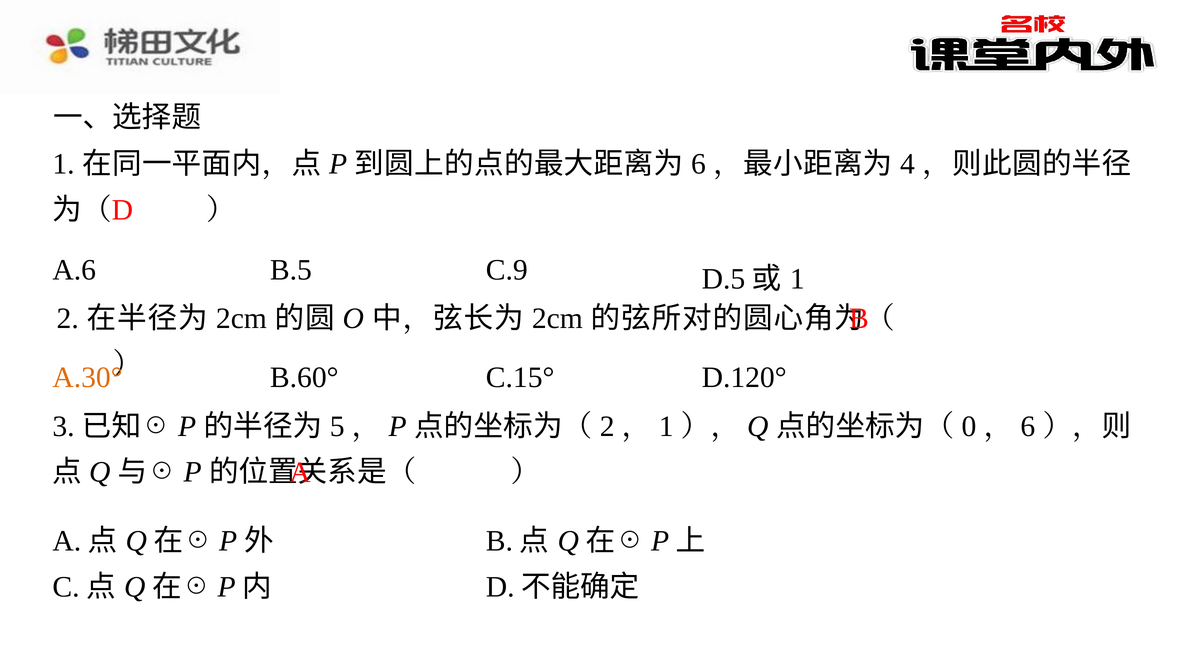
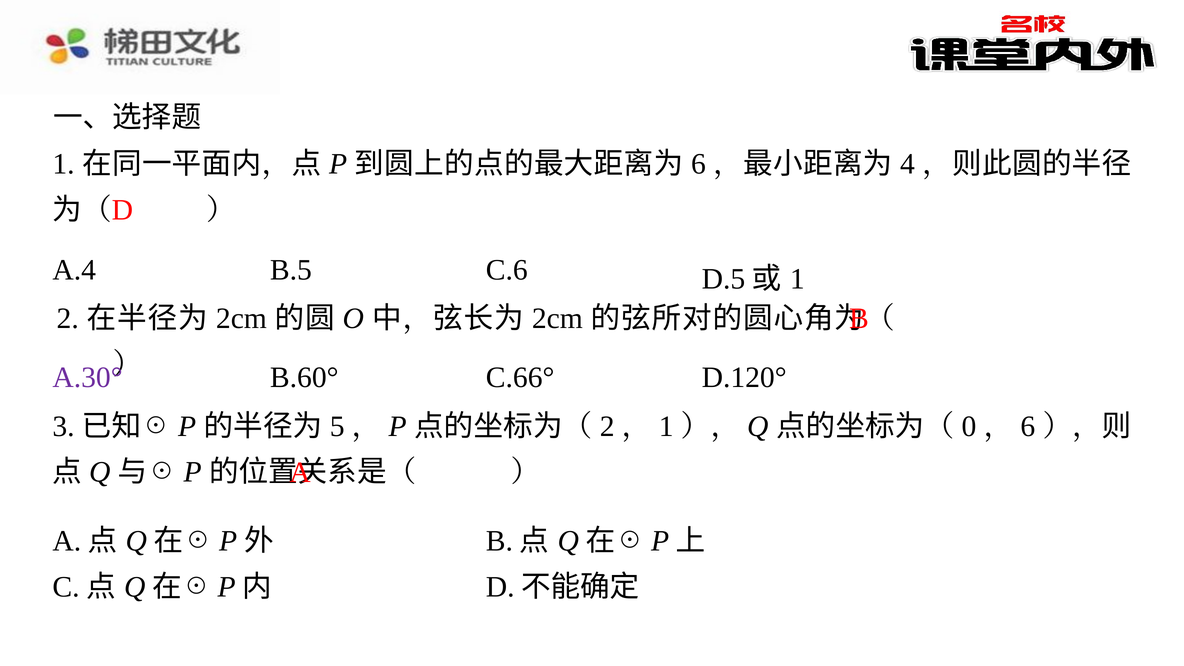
A.6: A.6 -> A.4 (74, 270)
C.9: C.9 -> C.6 (507, 270)
A.30° colour: orange -> purple (88, 378)
C.15°: C.15° -> C.66° (520, 378)
